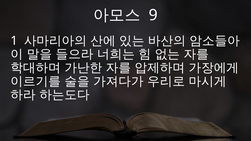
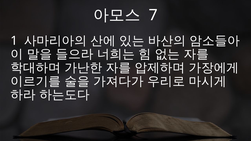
9: 9 -> 7 (153, 15)
